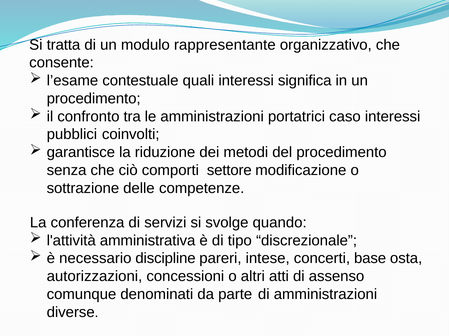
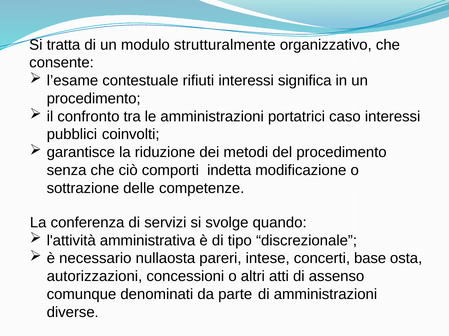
rappresentante: rappresentante -> strutturalmente (225, 45)
quali: quali -> rifiuti (198, 81)
settore: settore -> indetta (229, 171)
discipline: discipline -> nullaosta (165, 259)
